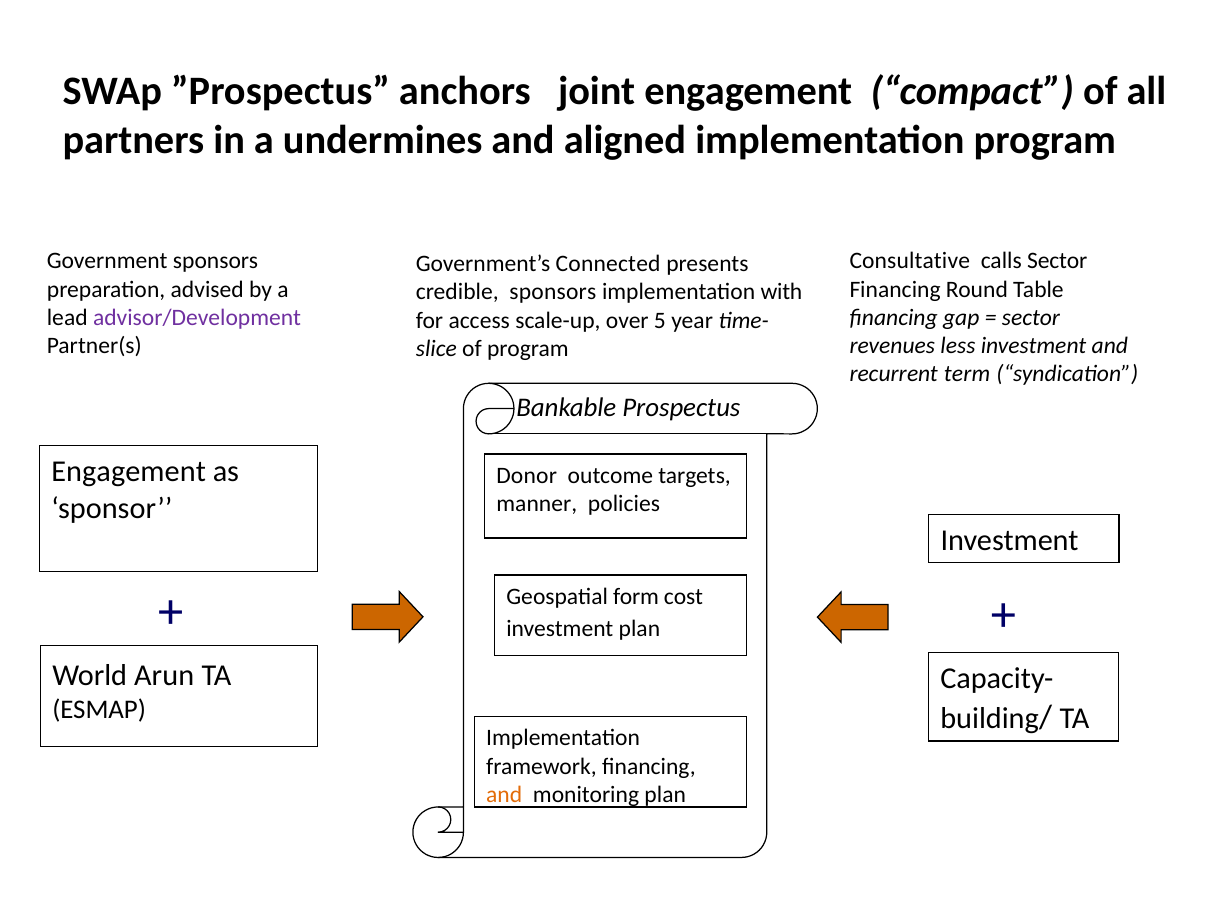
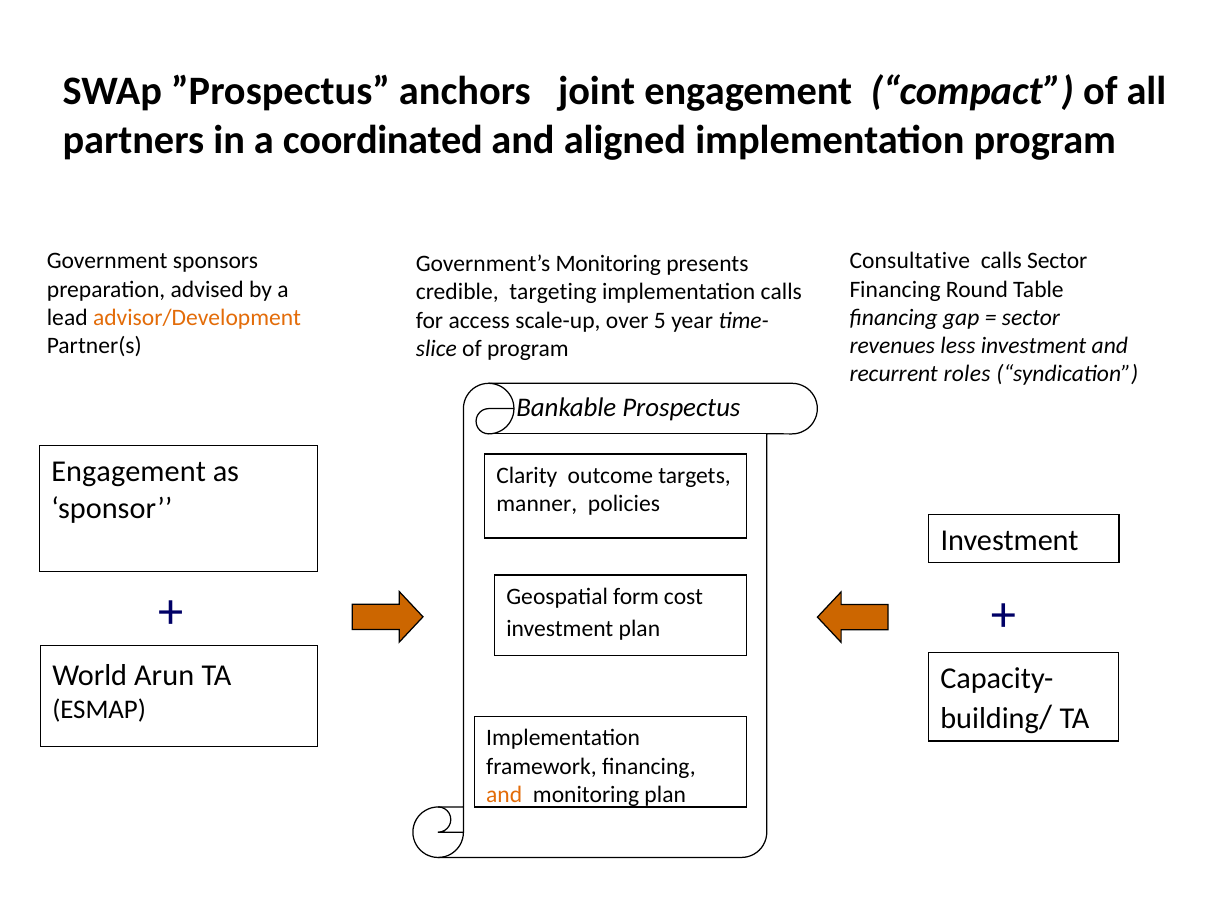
undermines: undermines -> coordinated (383, 140)
Government’s Connected: Connected -> Monitoring (608, 264)
credible sponsors: sponsors -> targeting (553, 292)
implementation with: with -> calls (781, 292)
advisor/Development colour: purple -> orange (197, 318)
term: term -> roles (967, 374)
Donor: Donor -> Clarity (527, 476)
